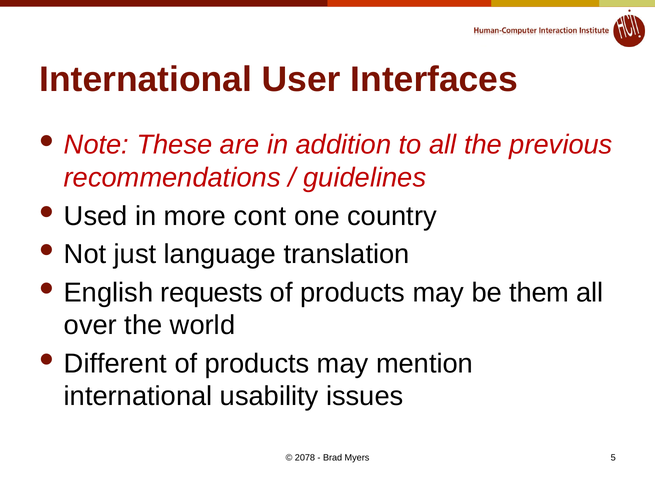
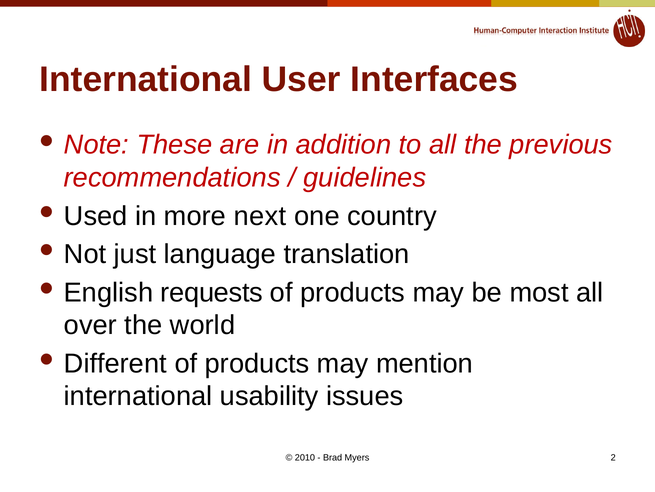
cont: cont -> next (260, 216)
them: them -> most (539, 292)
2078: 2078 -> 2010 (305, 457)
5: 5 -> 2 (613, 457)
